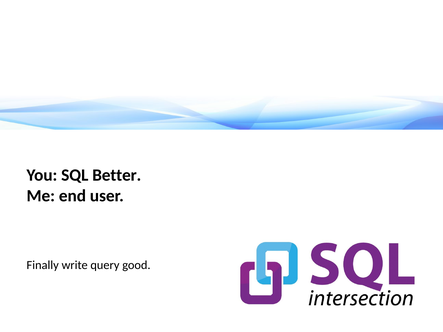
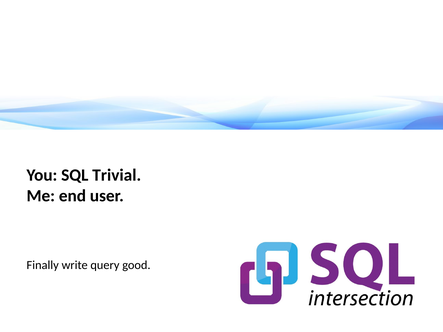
Better: Better -> Trivial (117, 175)
